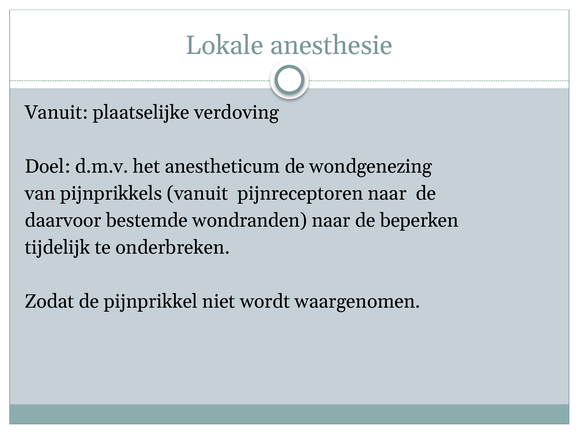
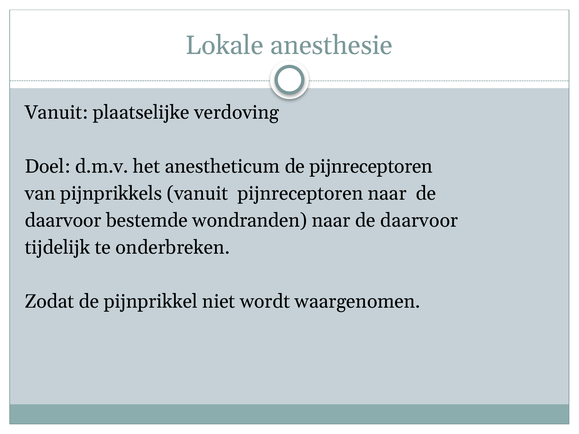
de wondgenezing: wondgenezing -> pijnreceptoren (371, 167)
beperken: beperken -> daarvoor (419, 221)
